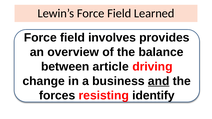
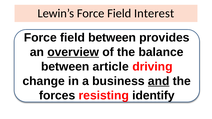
Learned: Learned -> Interest (154, 13)
field involves: involves -> between (112, 38)
overview underline: none -> present (73, 52)
